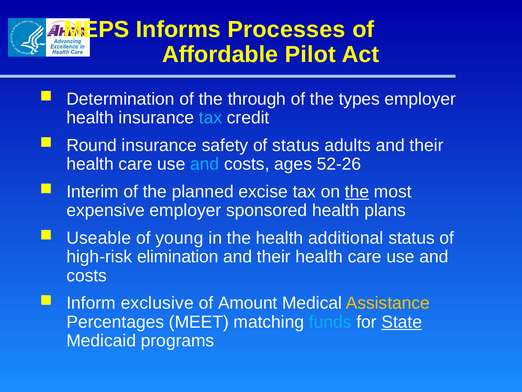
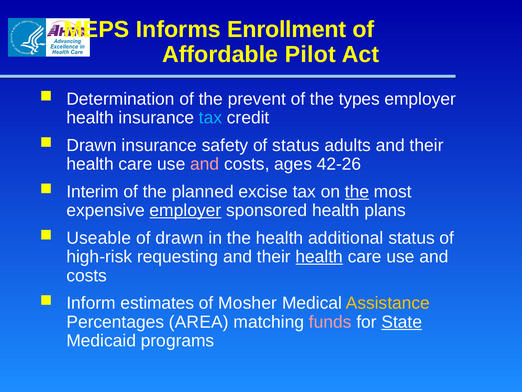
Processes: Processes -> Enrollment (287, 29)
through: through -> prevent (257, 99)
Round: Round -> Drawn (92, 145)
and colour: light blue -> pink (205, 164)
52-26: 52-26 -> 42-26 (339, 164)
employer underline: none -> present (185, 210)
of young: young -> drawn (179, 238)
elimination: elimination -> requesting (178, 256)
health underline: none -> present (319, 256)
exclusive: exclusive -> estimates (157, 303)
Amount: Amount -> Mosher (248, 303)
MEET: MEET -> AREA (199, 322)
funds colour: light blue -> pink (330, 322)
